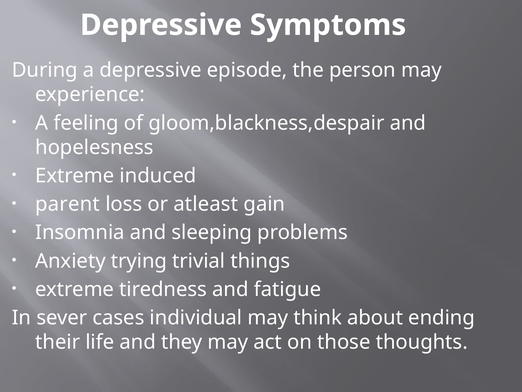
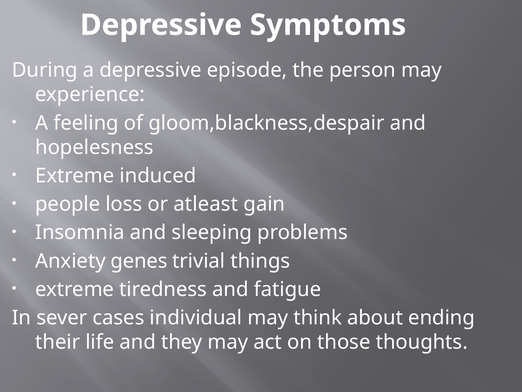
parent: parent -> people (68, 204)
trying: trying -> genes (139, 261)
